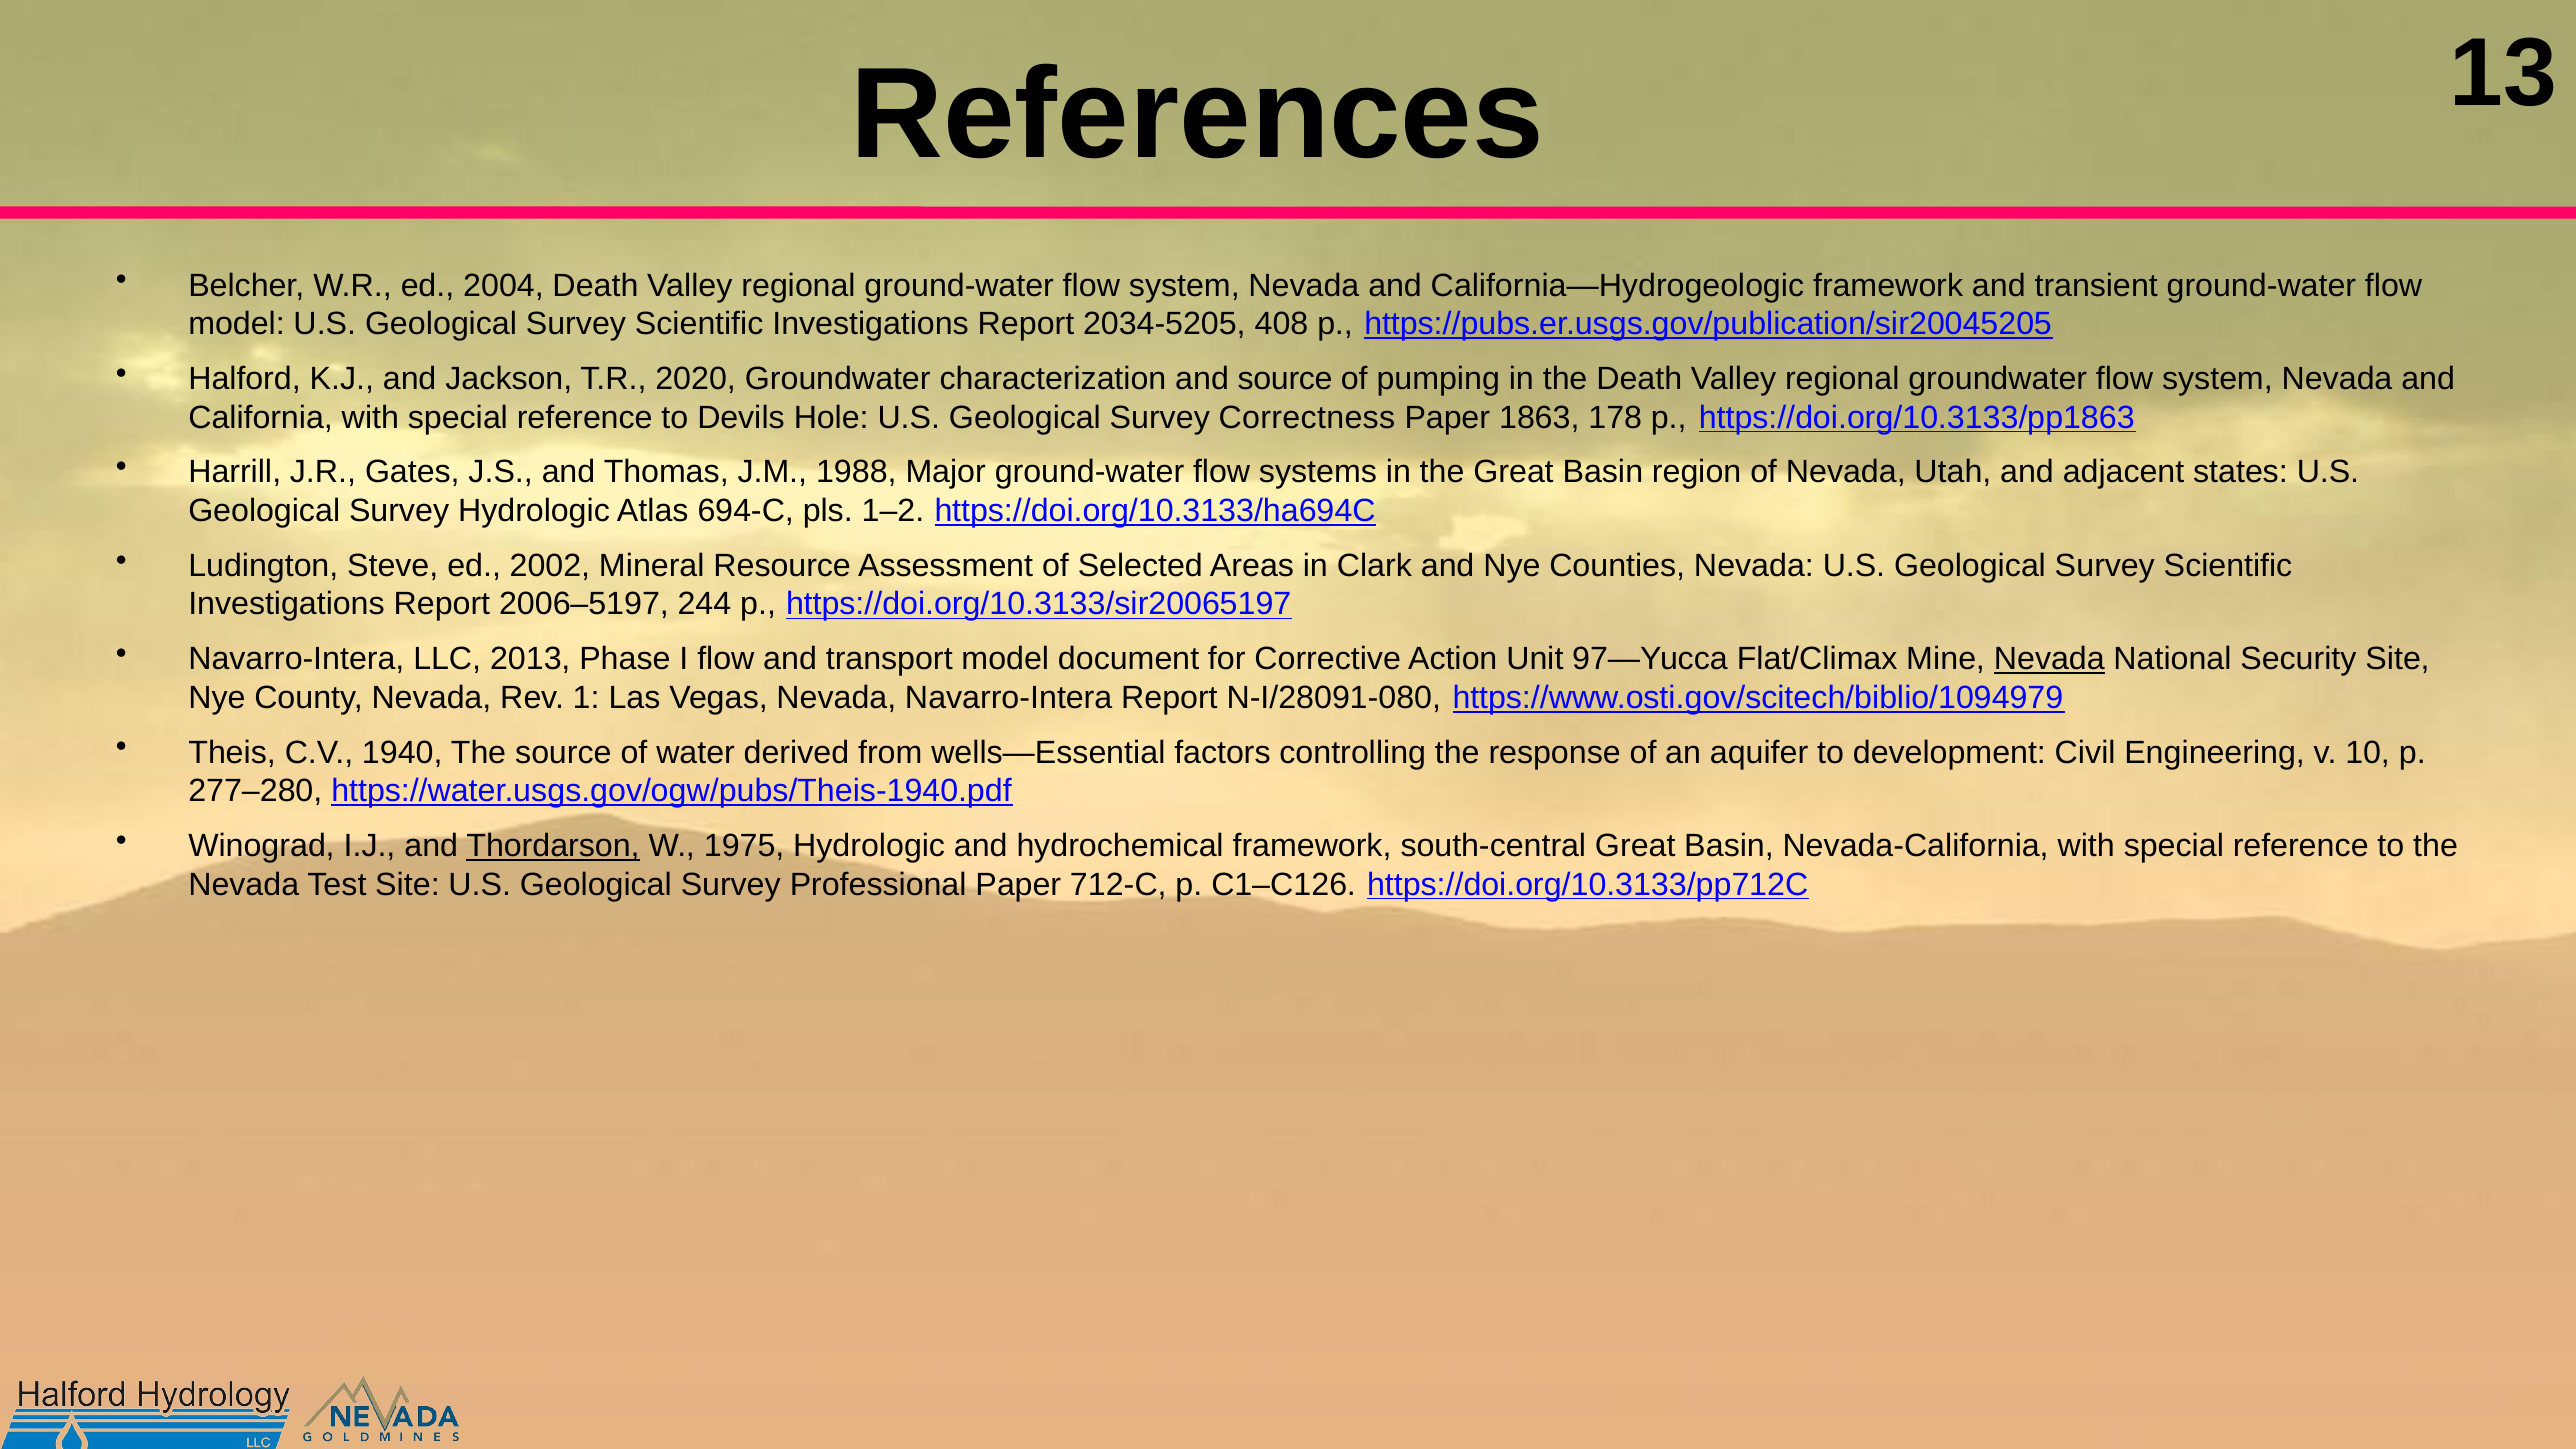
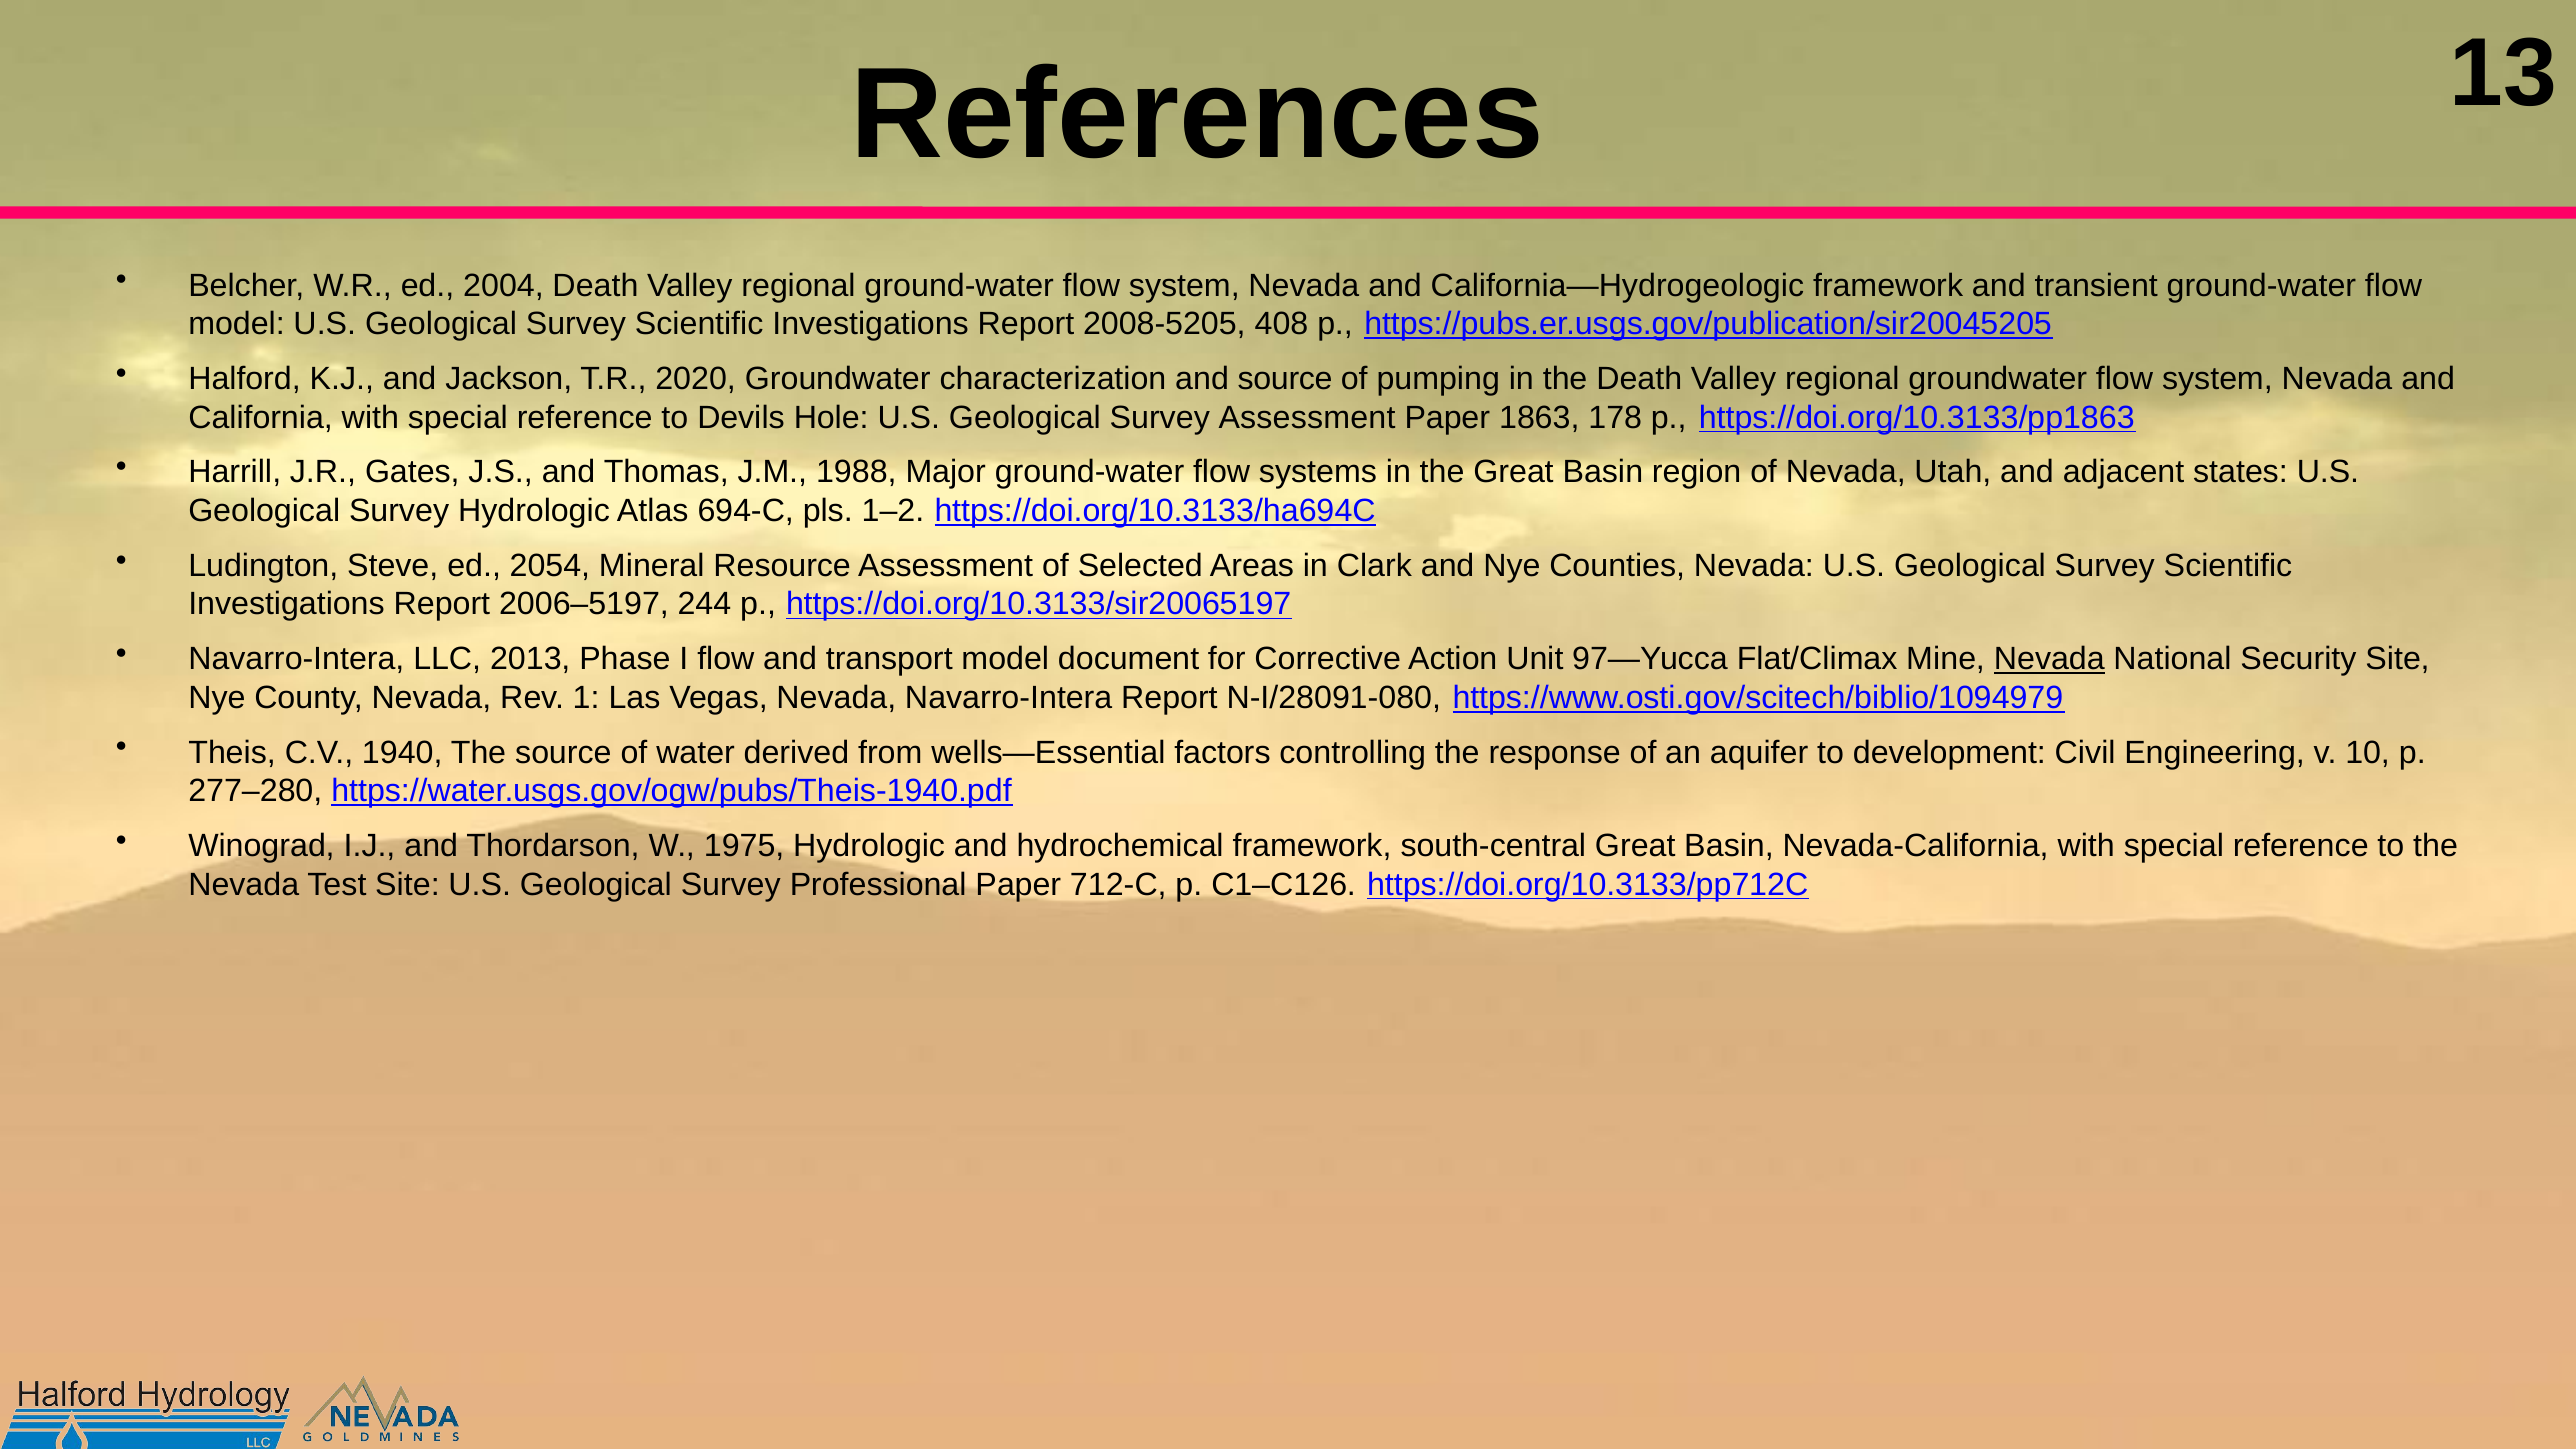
2034-5205: 2034-5205 -> 2008-5205 (1164, 324)
Survey Correctness: Correctness -> Assessment (1307, 418)
2002: 2002 -> 2054 (550, 566)
Thordarson underline: present -> none (553, 846)
